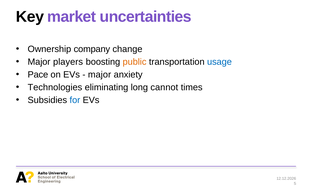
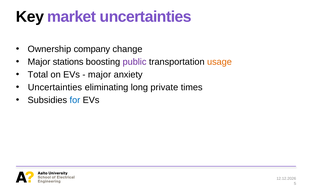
players: players -> stations (68, 62)
public colour: orange -> purple (135, 62)
usage colour: blue -> orange (219, 62)
Pace: Pace -> Total (38, 75)
Technologies: Technologies -> Uncertainties (55, 87)
cannot: cannot -> private (164, 87)
